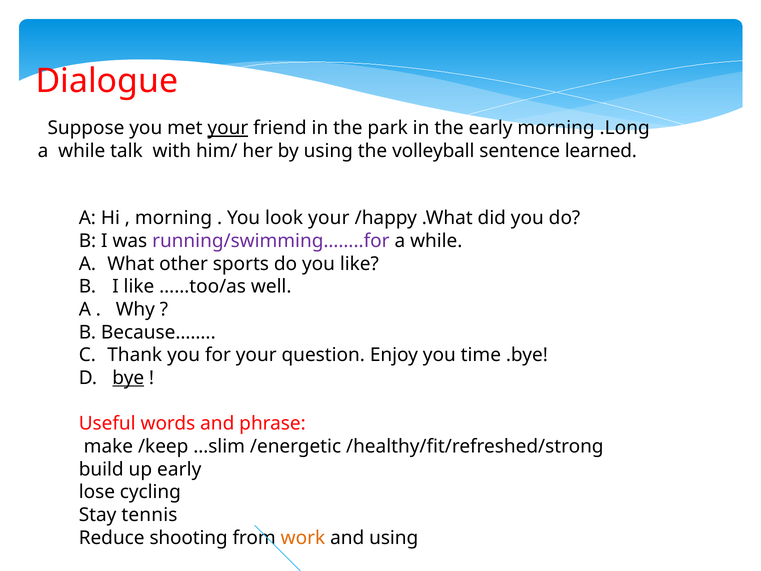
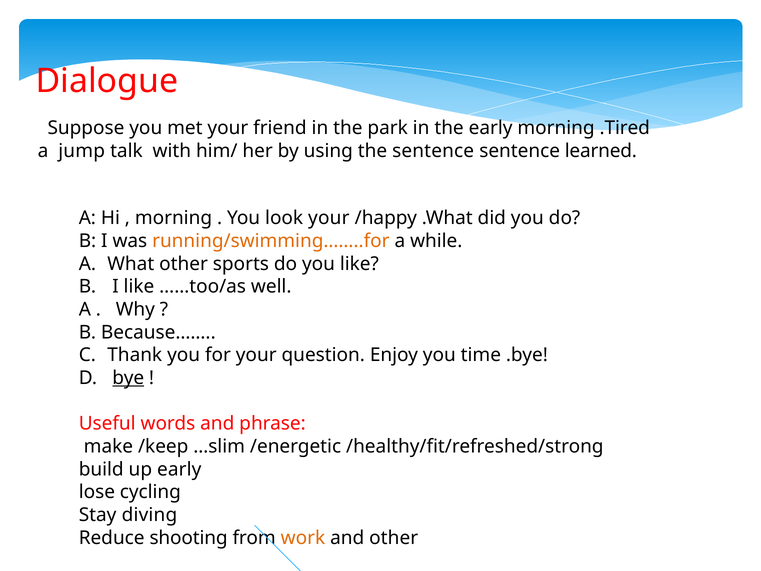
your underline: present -> none (228, 128)
.Long: .Long -> .Tired (625, 128)
while: while -> jump (82, 151)
the volleyball: volleyball -> sentence (433, 151)
running/swimming……..for colour: purple -> orange (271, 241)
tennis: tennis -> diving (149, 515)
and using: using -> other (394, 538)
